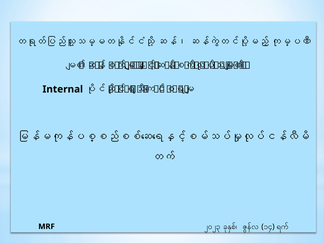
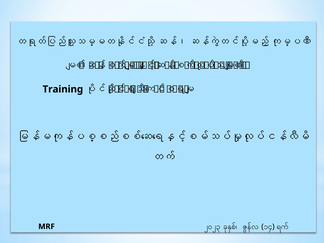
Internal: Internal -> Training (63, 89)
